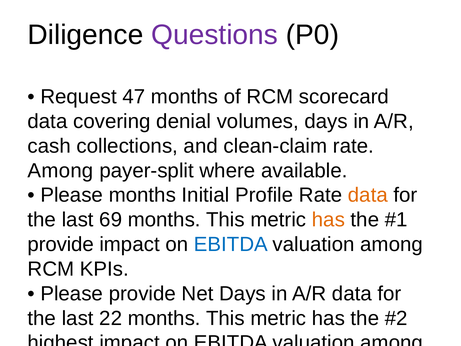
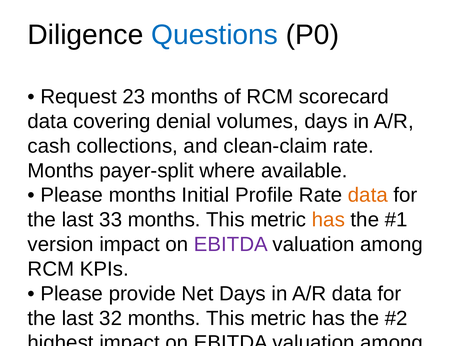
Questions colour: purple -> blue (215, 35)
47: 47 -> 23 (134, 97)
Among: Among -> Months (61, 170)
69: 69 -> 33 (111, 220)
provide: provide -> version (61, 244)
EBITDA colour: blue -> purple (231, 244)
22: 22 -> 32 (111, 318)
